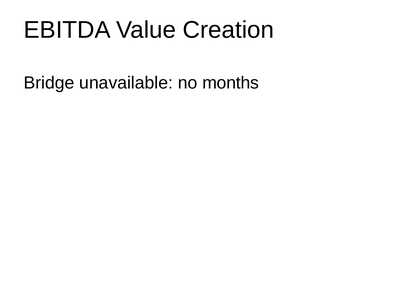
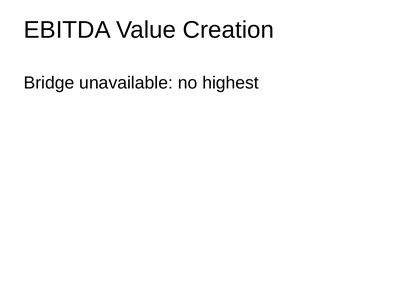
months: months -> highest (231, 83)
